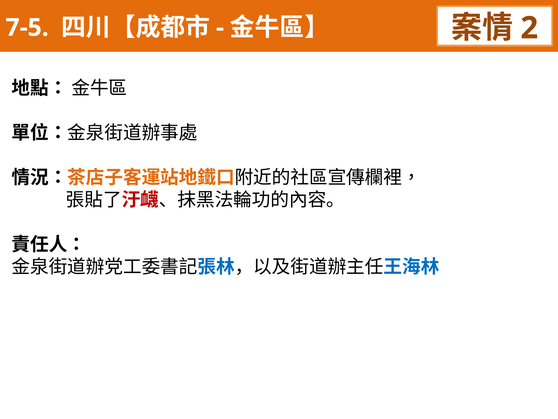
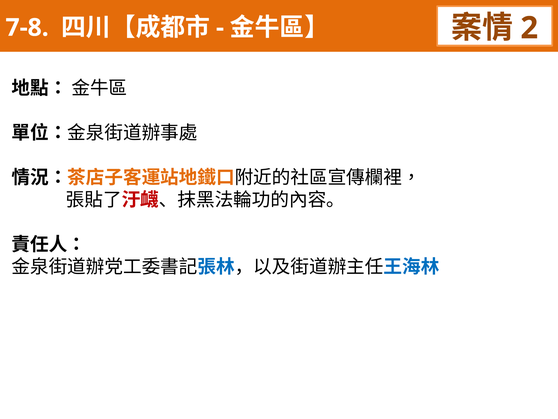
7-5: 7-5 -> 7-8 (27, 28)
